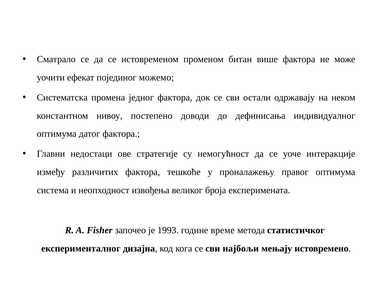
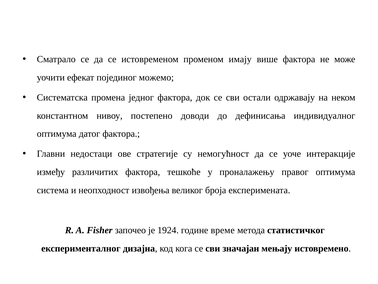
битан: битан -> имају (240, 59)
1993: 1993 -> 1924 (168, 230)
најбољи: најбољи -> значајан (241, 248)
